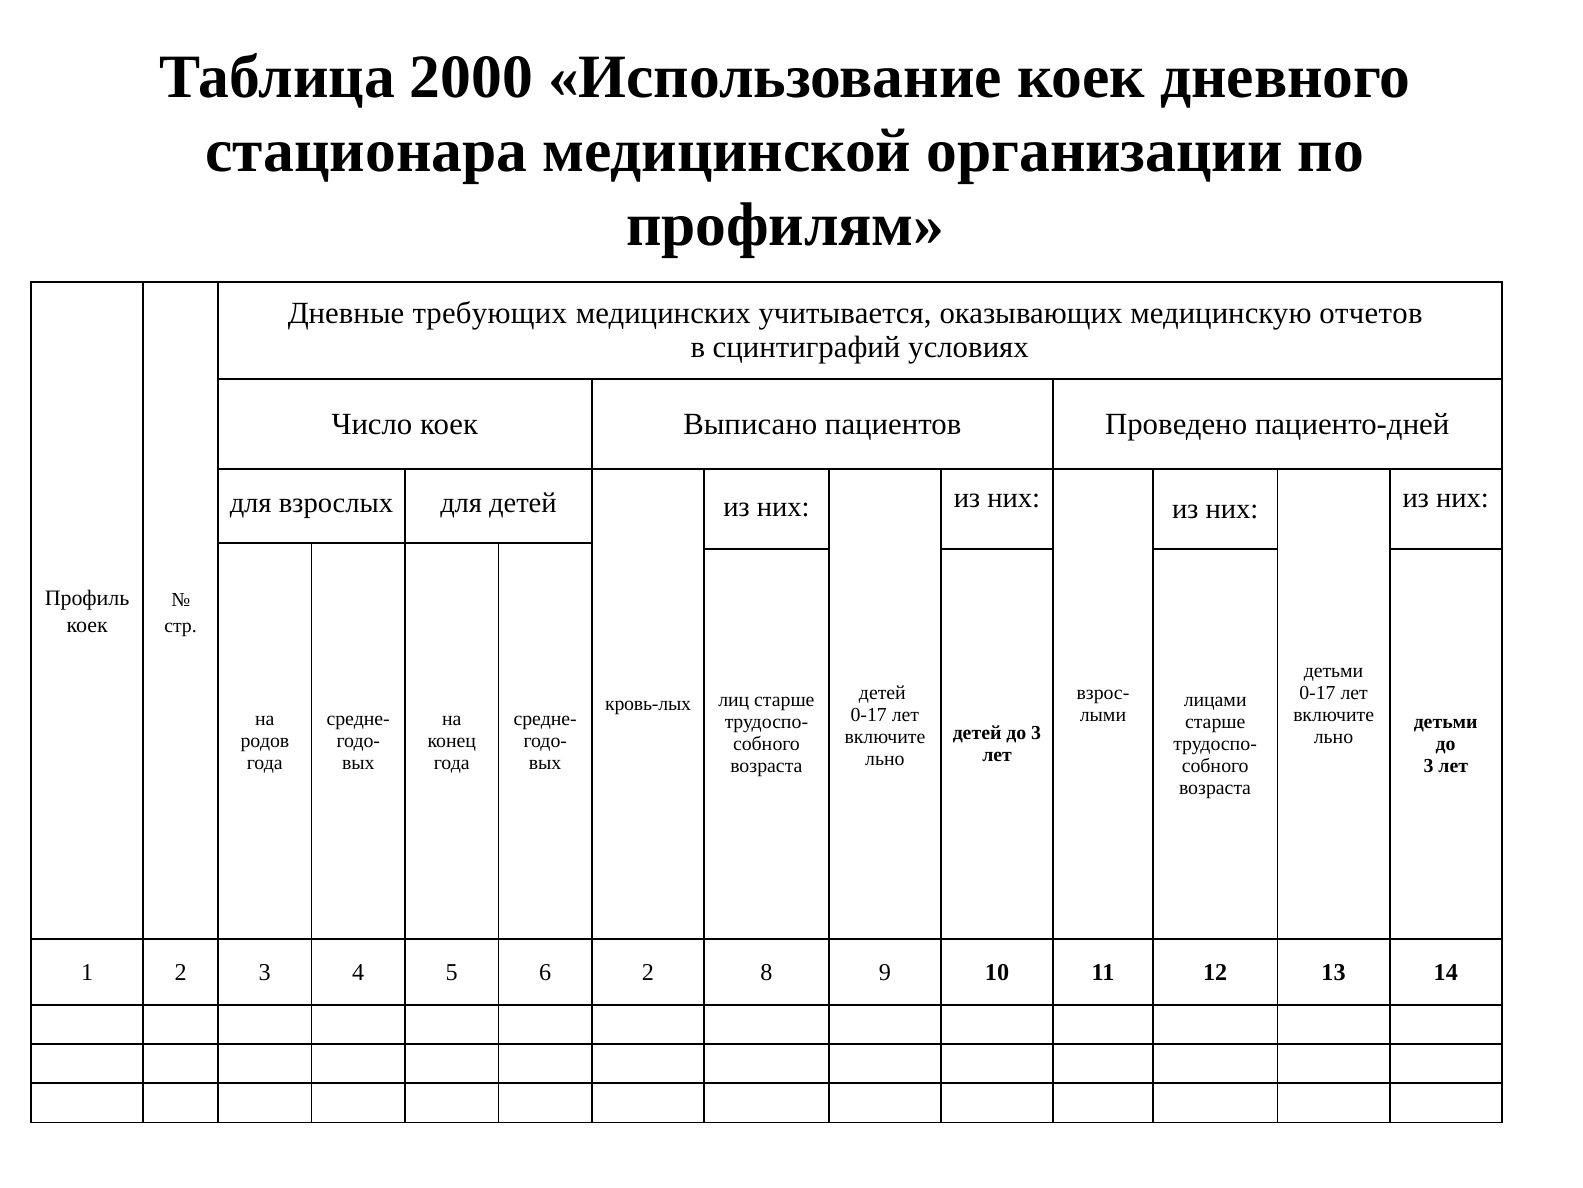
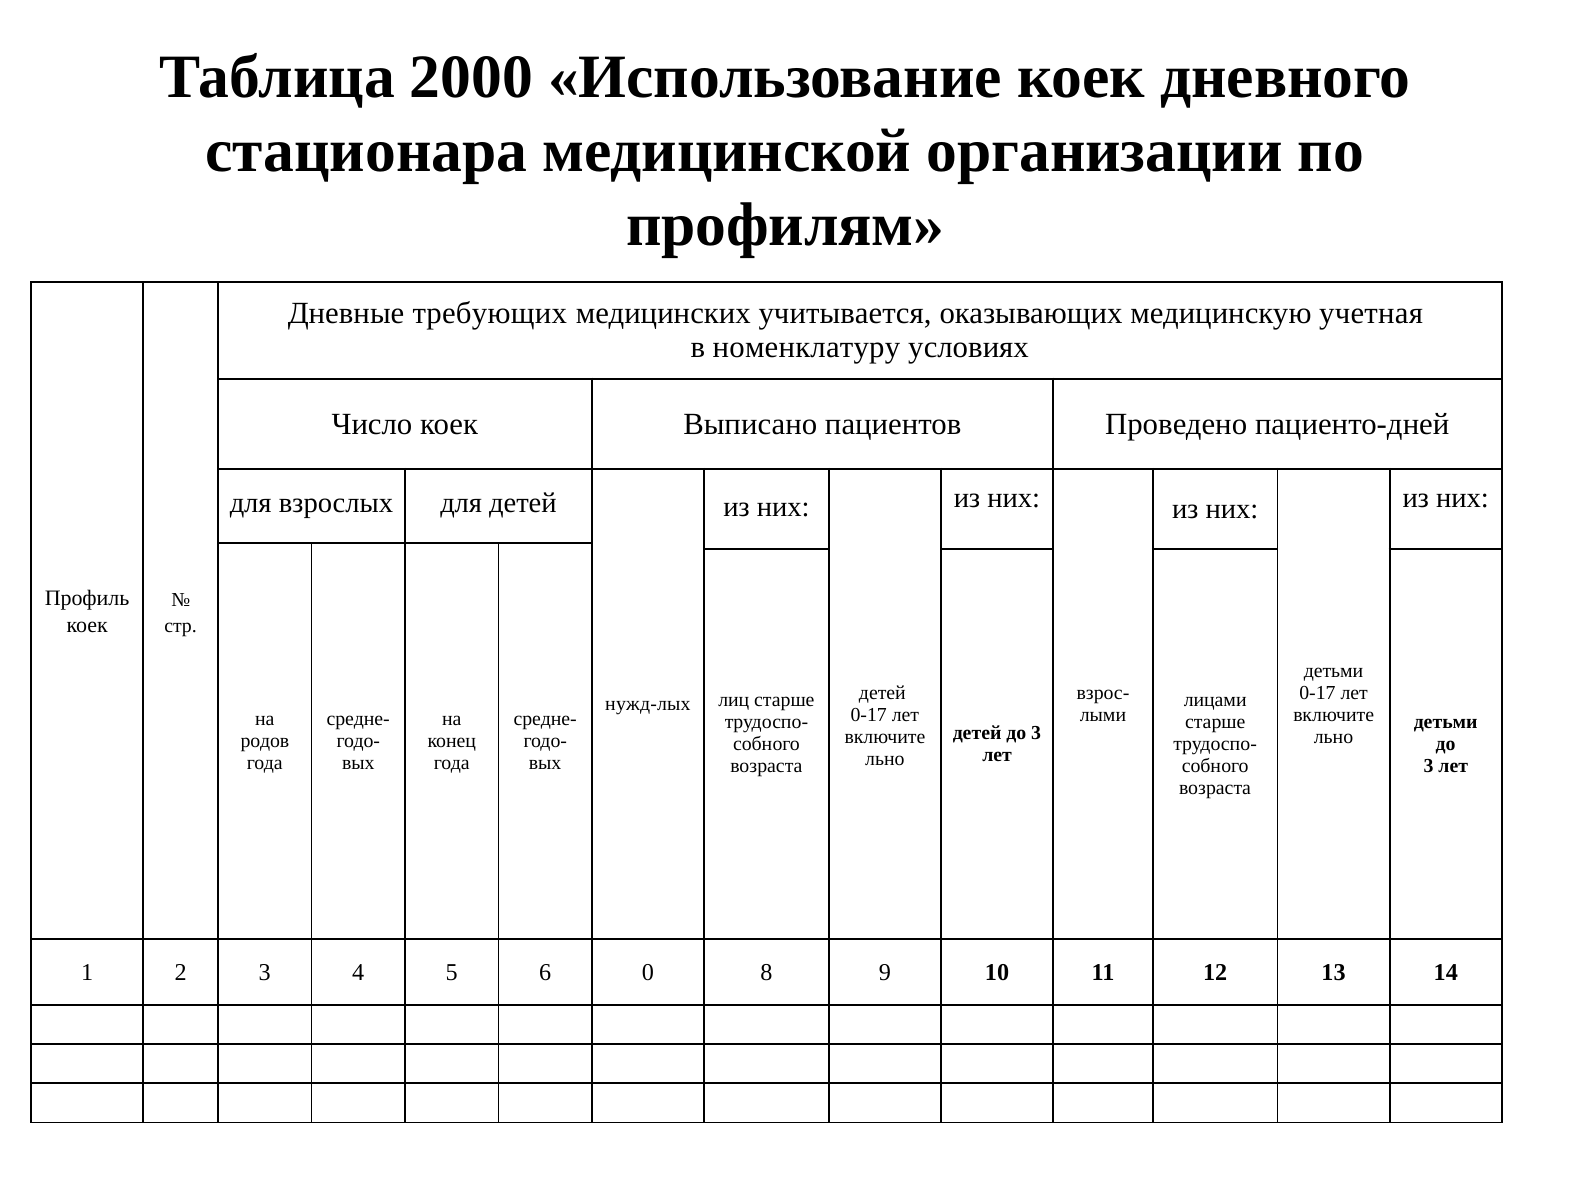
отчетов: отчетов -> учетная (1371, 313)
сцинтиграфий: сцинтиграфий -> номенклатуру (806, 347)
кровь-лых: кровь-лых -> нужд-лых (648, 704)
6 2: 2 -> 0 (648, 972)
